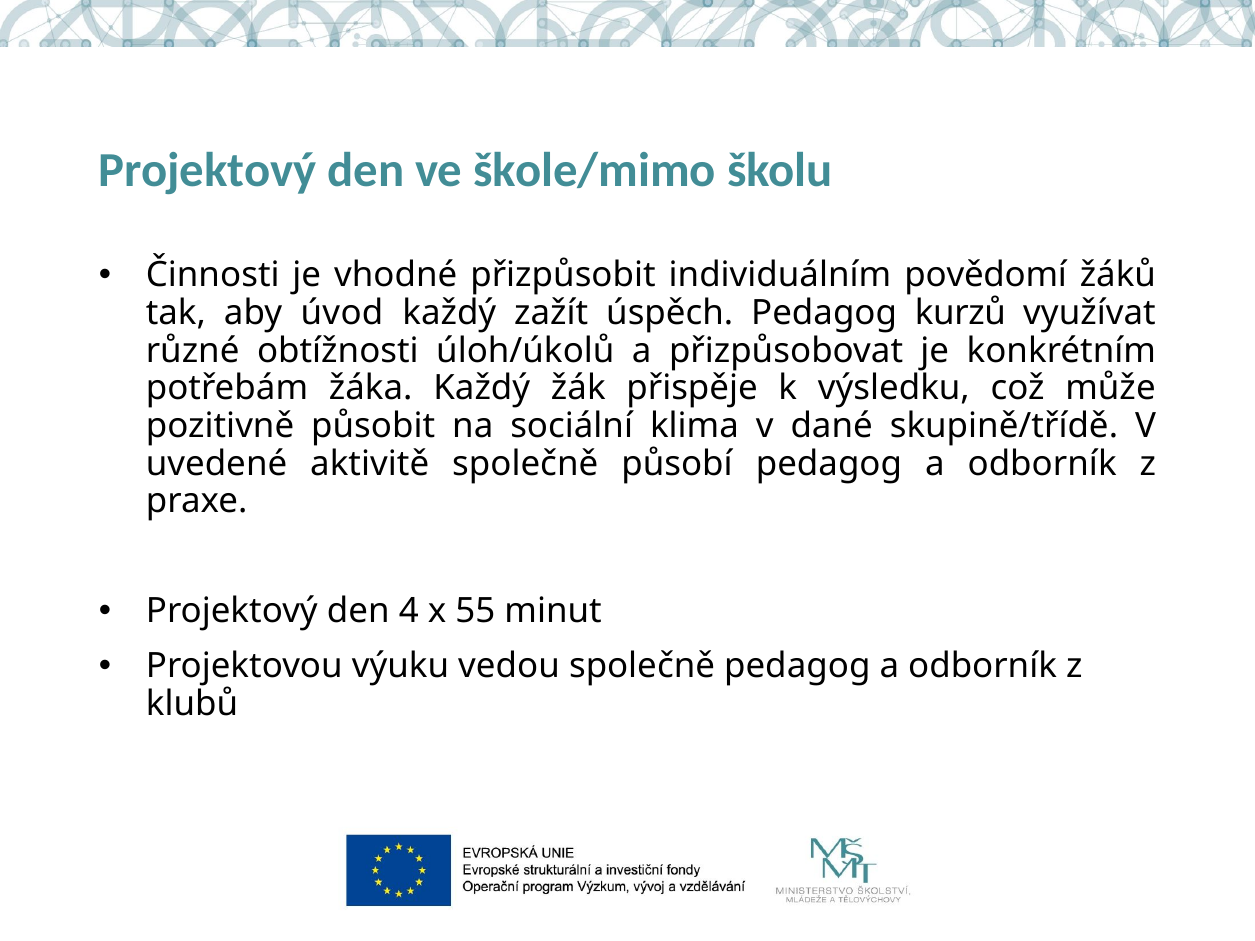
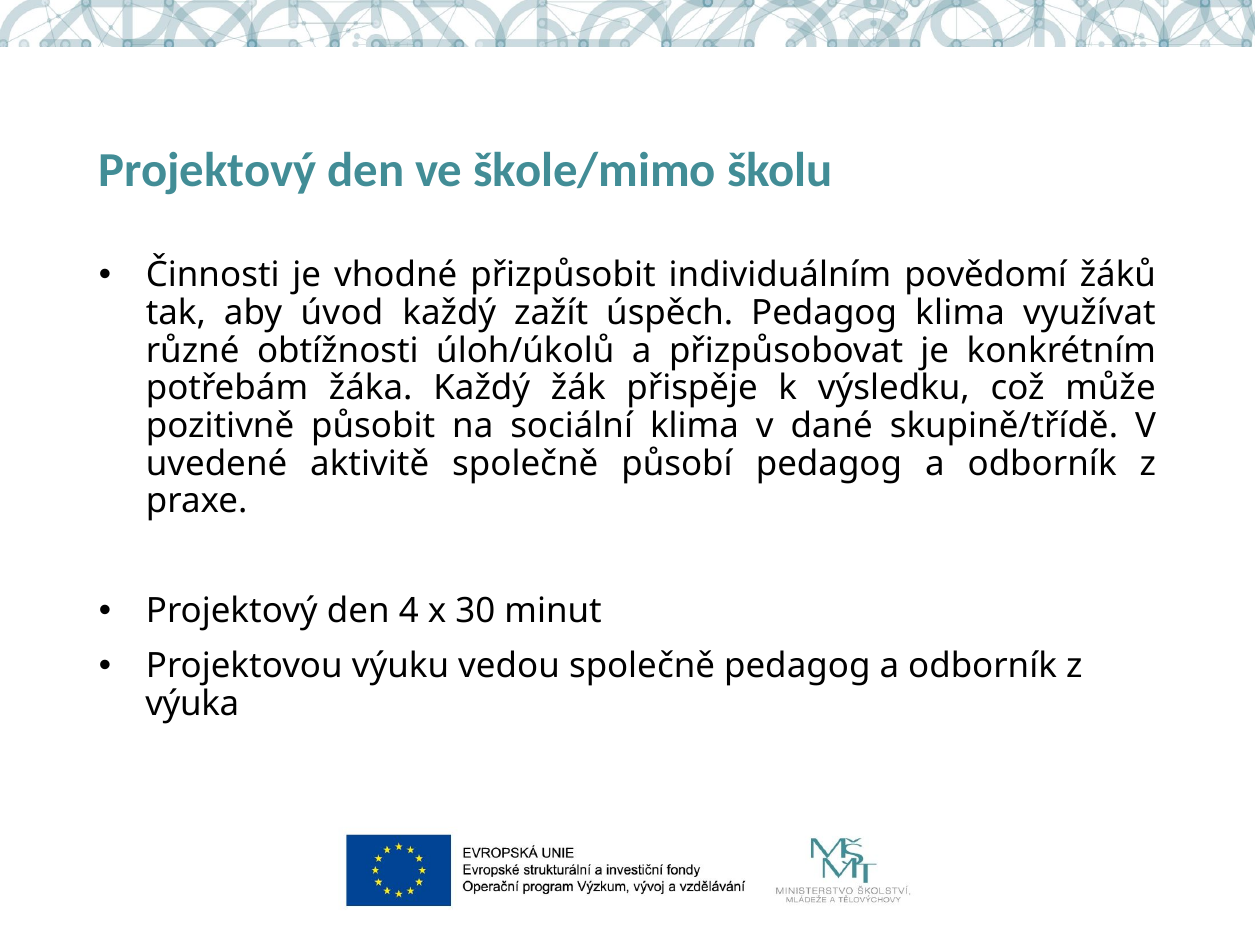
Pedagog kurzů: kurzů -> klima (960, 313)
55: 55 -> 30 (475, 612)
klubů: klubů -> výuka (192, 704)
